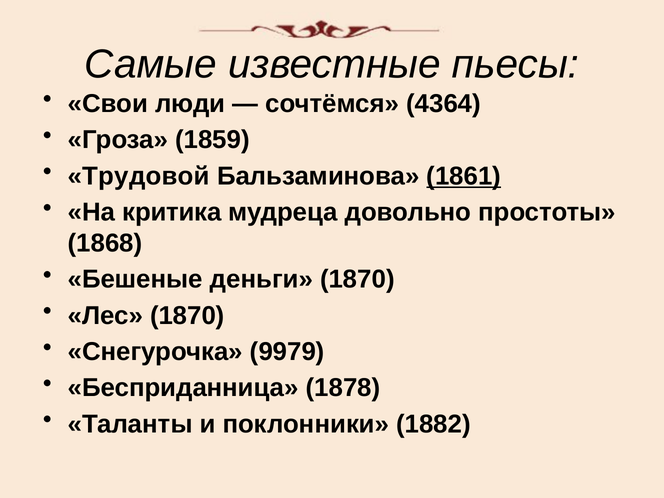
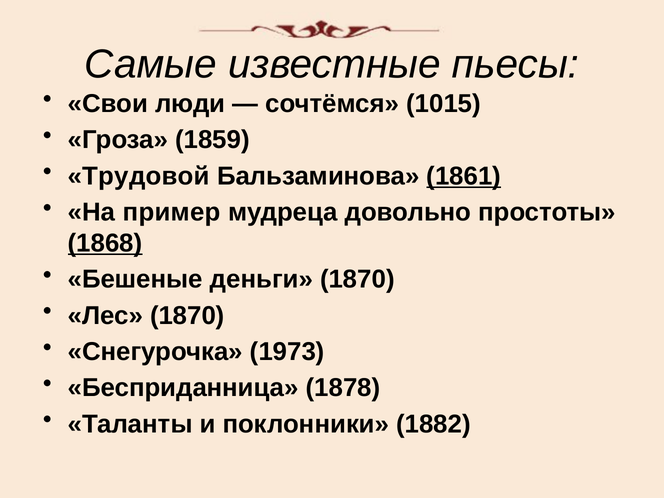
4364: 4364 -> 1015 (444, 104)
критика: критика -> пример (172, 212)
1868 underline: none -> present (105, 243)
9979: 9979 -> 1973 (287, 352)
